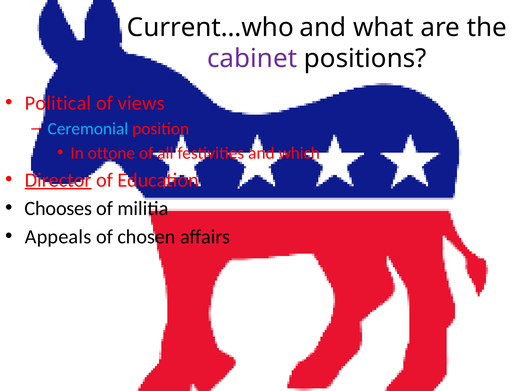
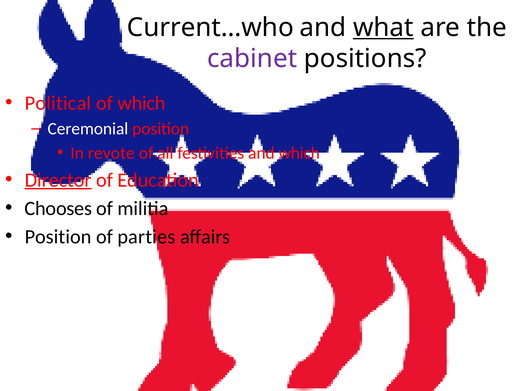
what underline: none -> present (383, 27)
of views: views -> which (141, 103)
Ceremonial colour: light blue -> white (88, 129)
ottone: ottone -> revote (111, 153)
Appeals: Appeals -> Position (58, 237)
chosen: chosen -> parties (146, 237)
